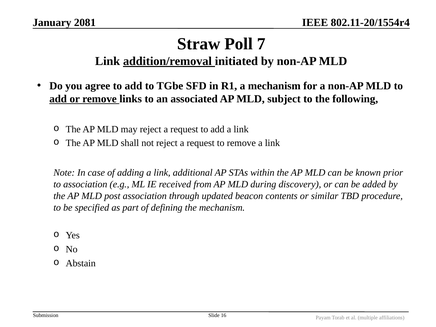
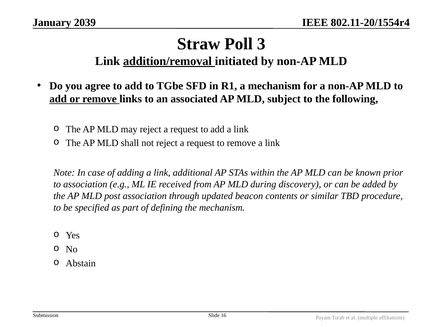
2081: 2081 -> 2039 (85, 23)
7: 7 -> 3 (261, 44)
